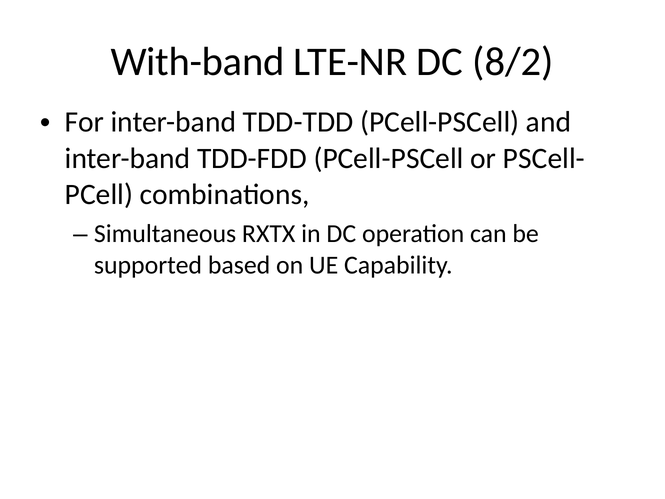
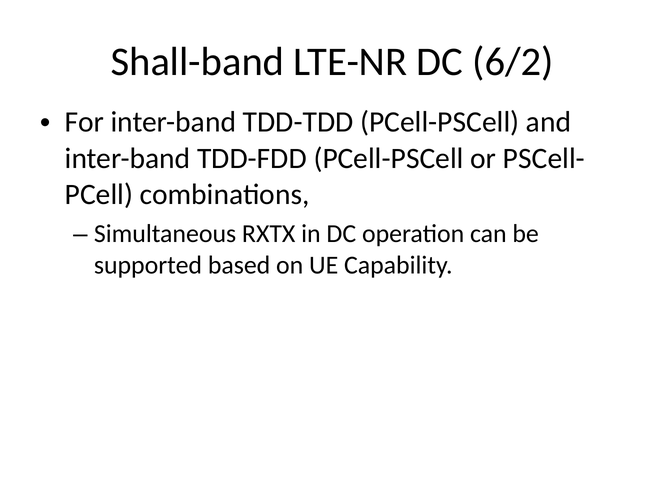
With-band: With-band -> Shall-band (197, 62)
8/2: 8/2 -> 6/2 (513, 62)
